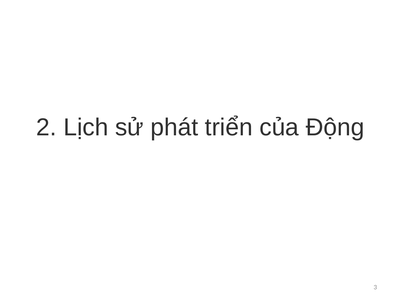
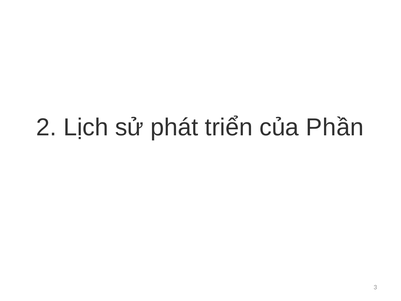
Động: Động -> Phần (335, 127)
